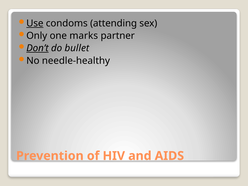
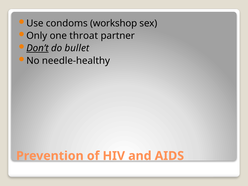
Use underline: present -> none (35, 23)
attending: attending -> workshop (114, 23)
marks: marks -> throat (84, 36)
